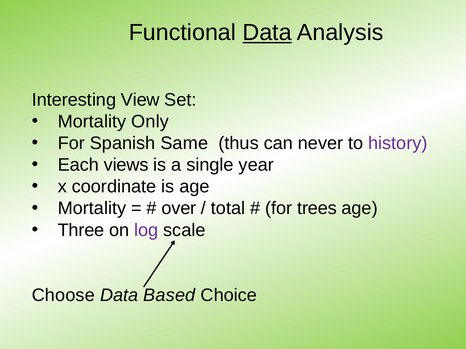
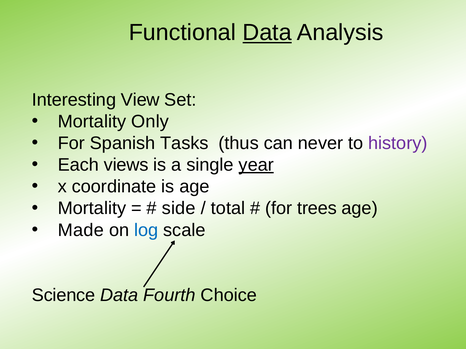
Same: Same -> Tasks (184, 143)
year underline: none -> present (256, 165)
over: over -> side (179, 209)
Three: Three -> Made (81, 230)
log colour: purple -> blue (146, 230)
Choose: Choose -> Science (63, 296)
Based: Based -> Fourth (169, 296)
